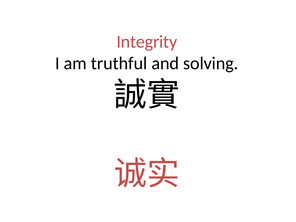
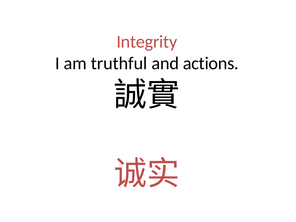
solving: solving -> actions (211, 63)
